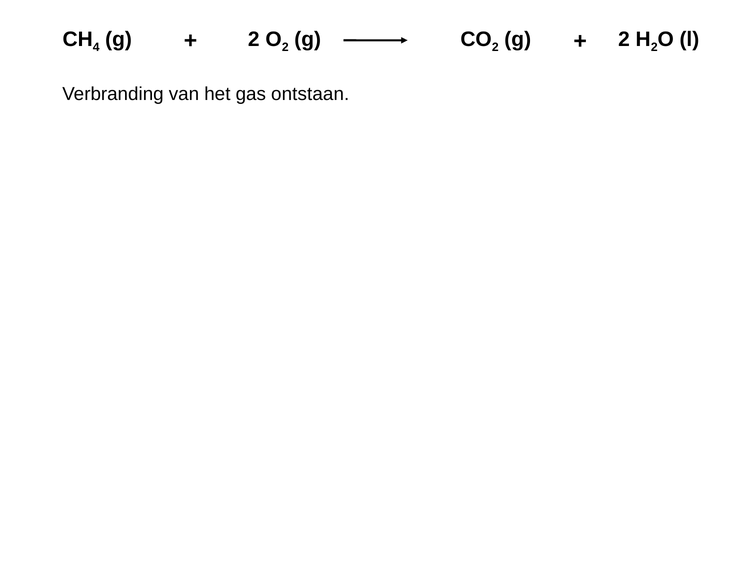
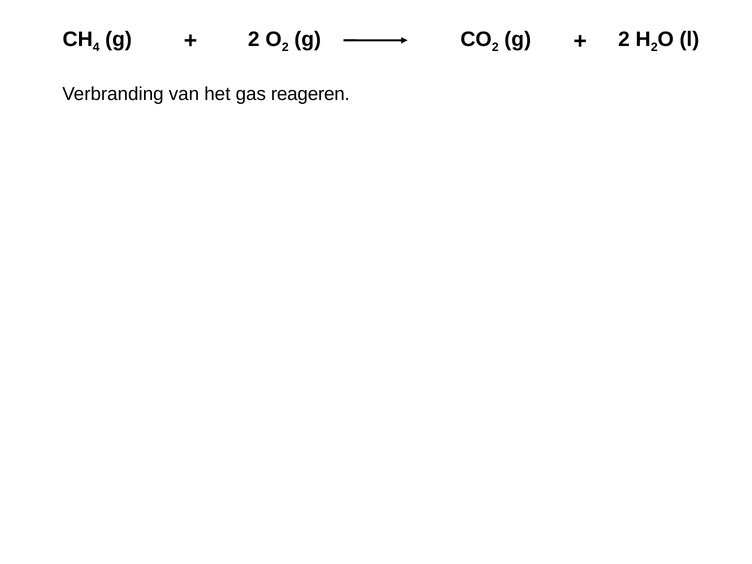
gas ontstaan: ontstaan -> reageren (310, 94)
